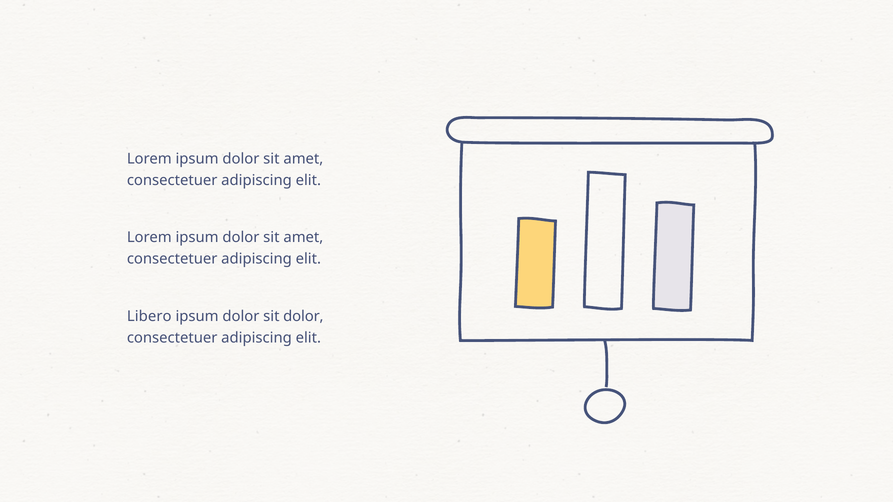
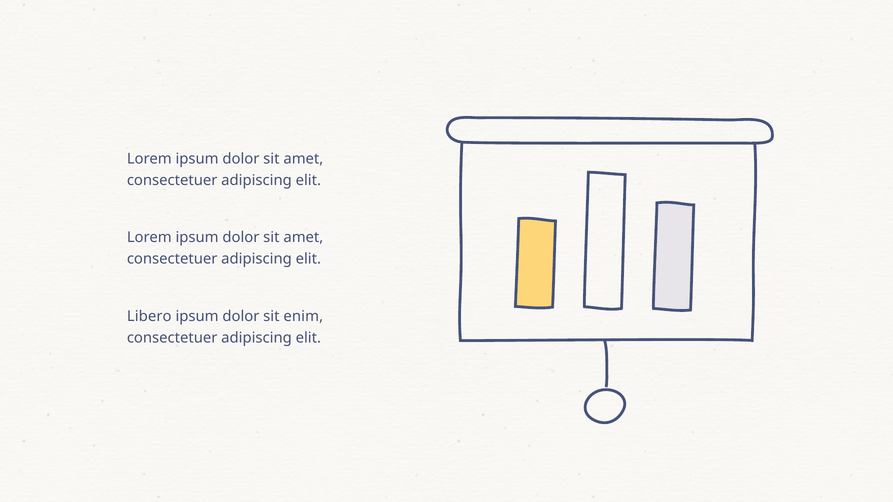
sit dolor: dolor -> enim (303, 316)
